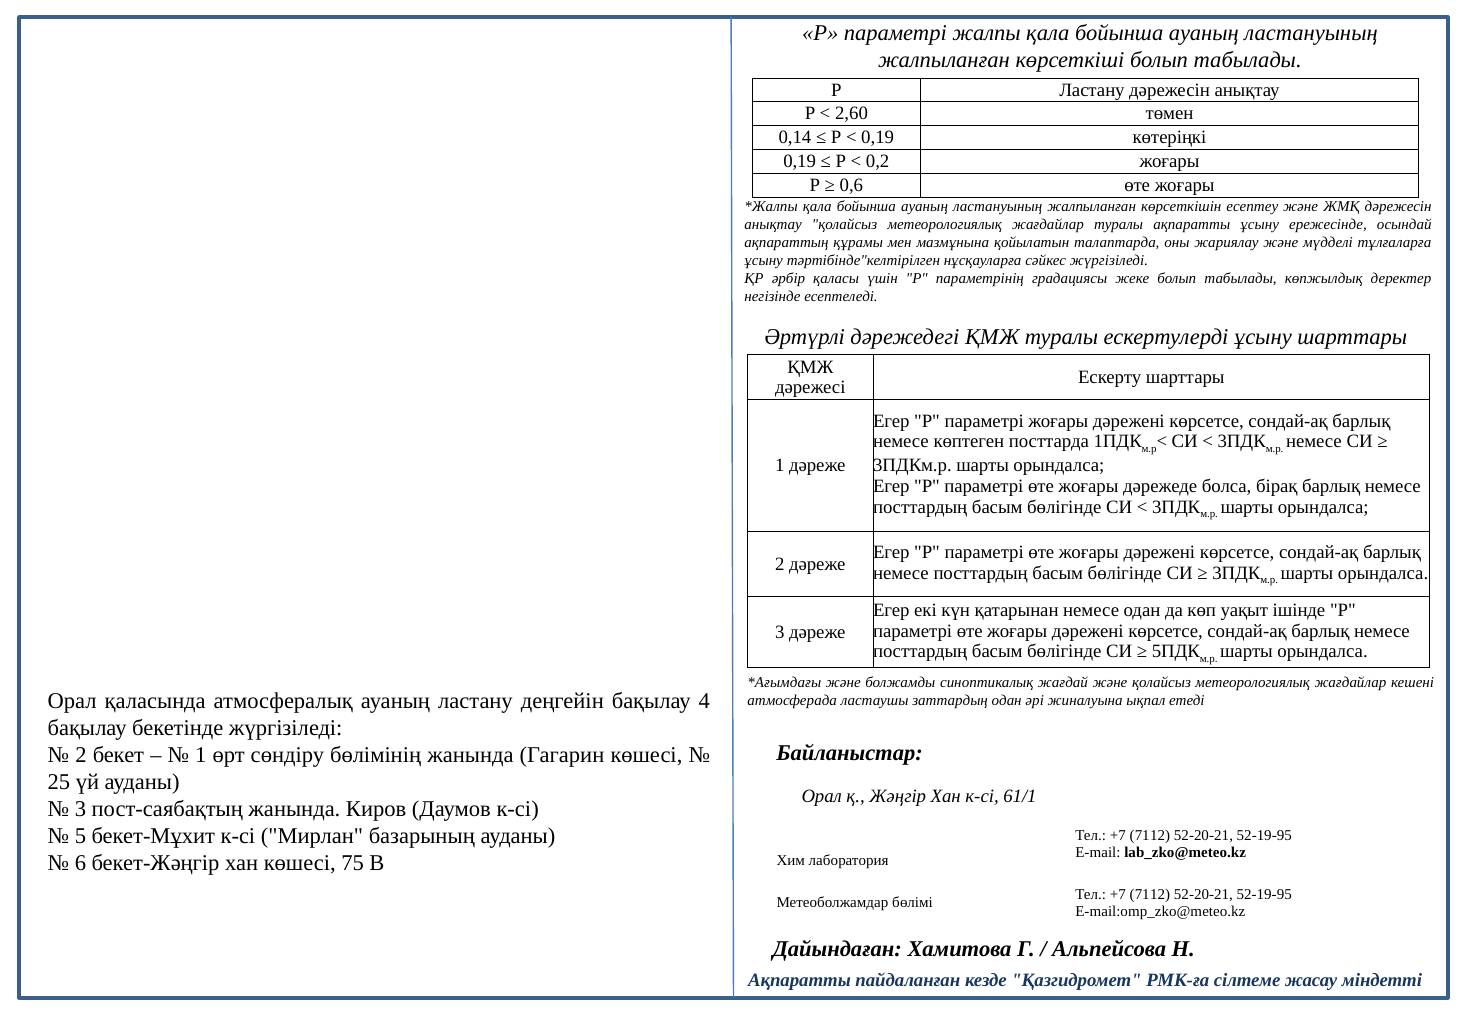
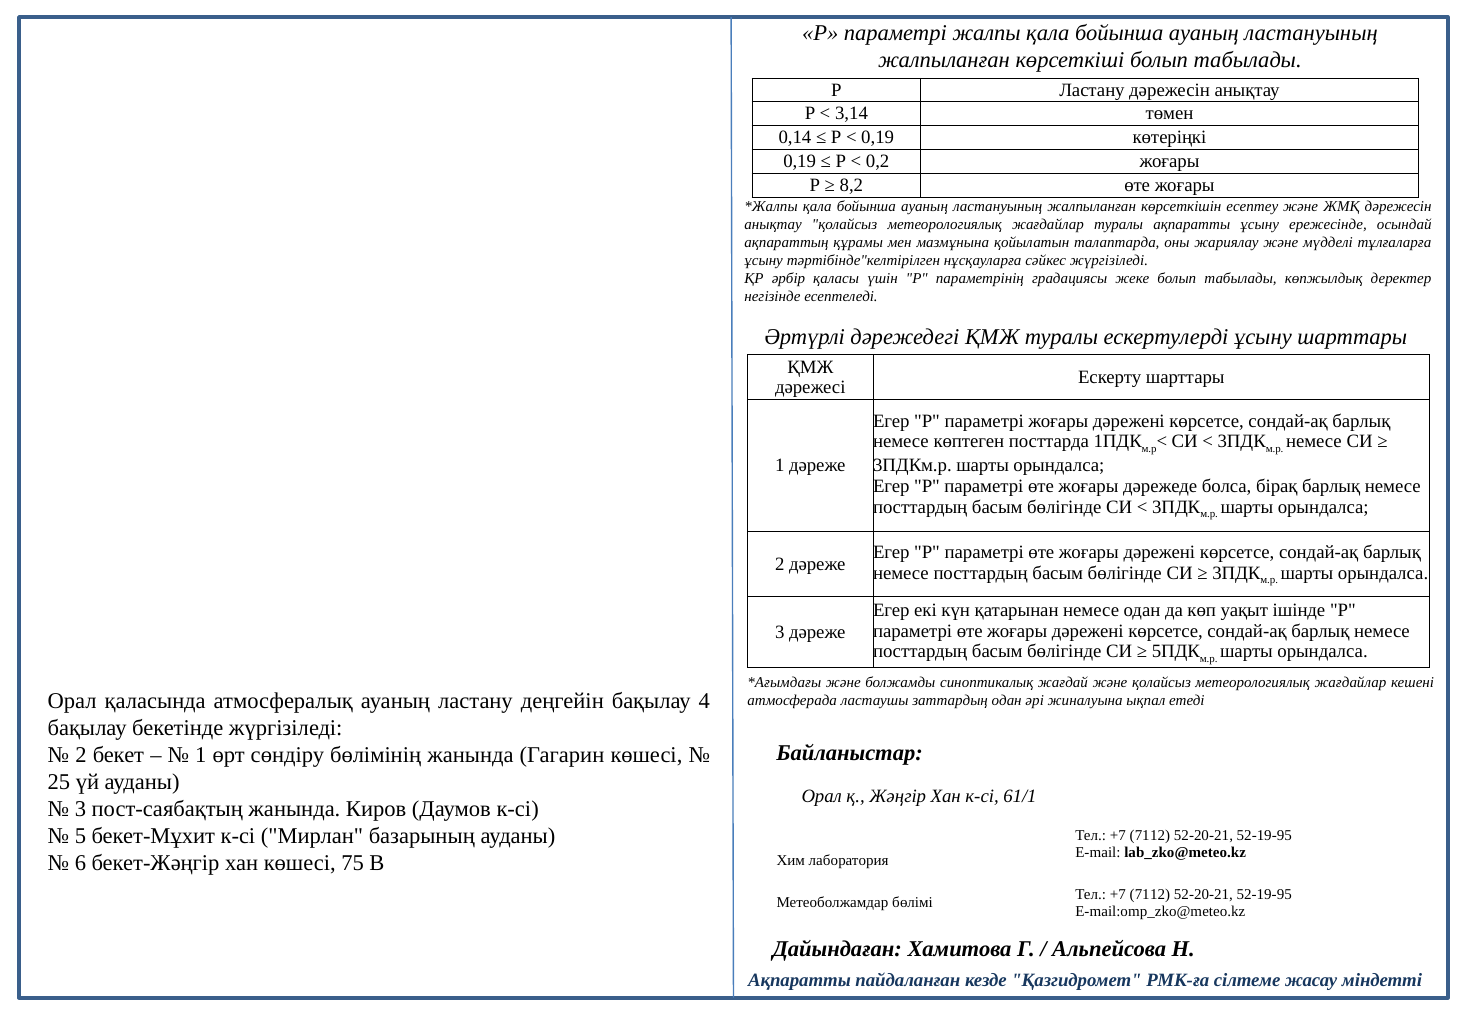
2,60: 2,60 -> 3,14 (852, 113)
0,6: 0,6 -> 8,2 (851, 186)
